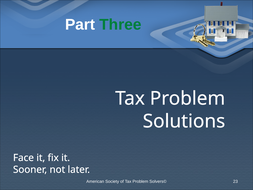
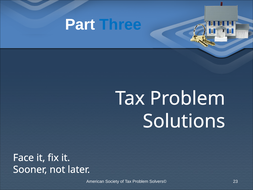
Three colour: green -> blue (120, 24)
